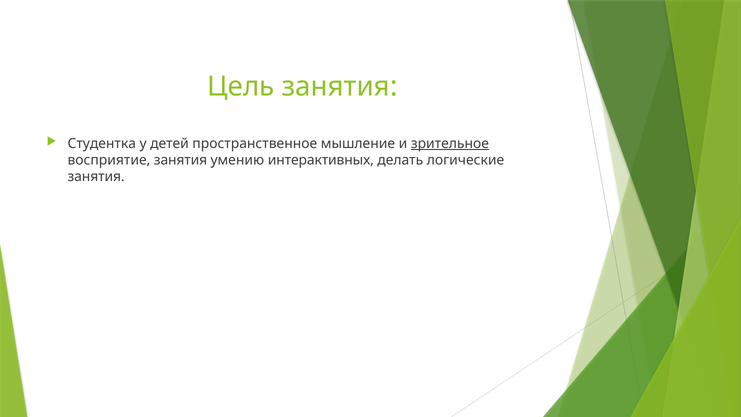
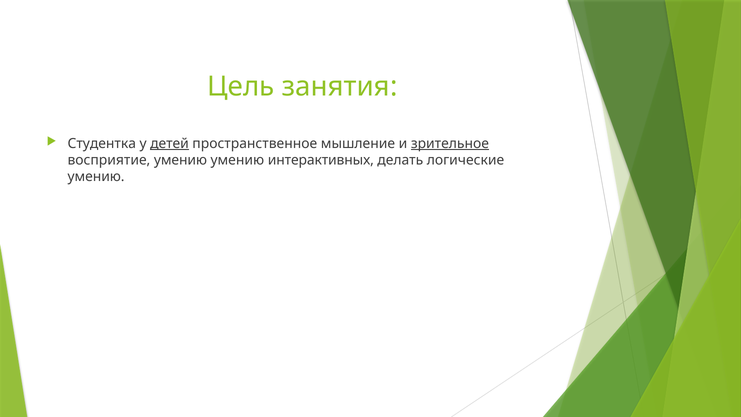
детей underline: none -> present (170, 143)
восприятие занятия: занятия -> умению (181, 160)
занятия: занятия -> умению (96, 177)
